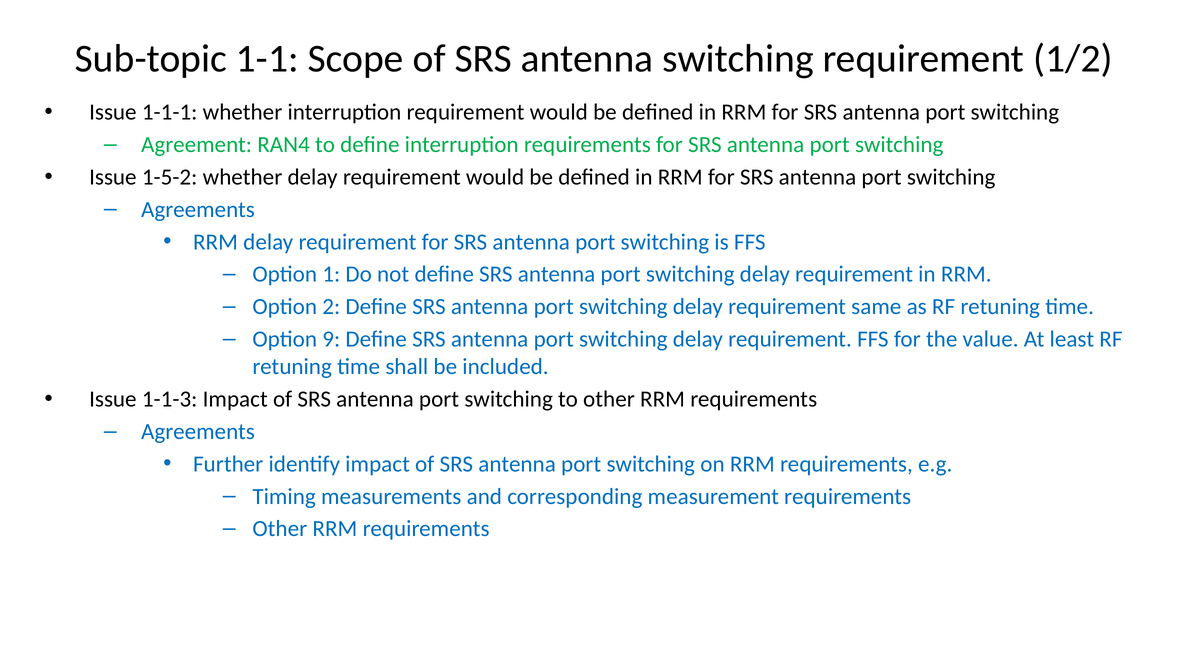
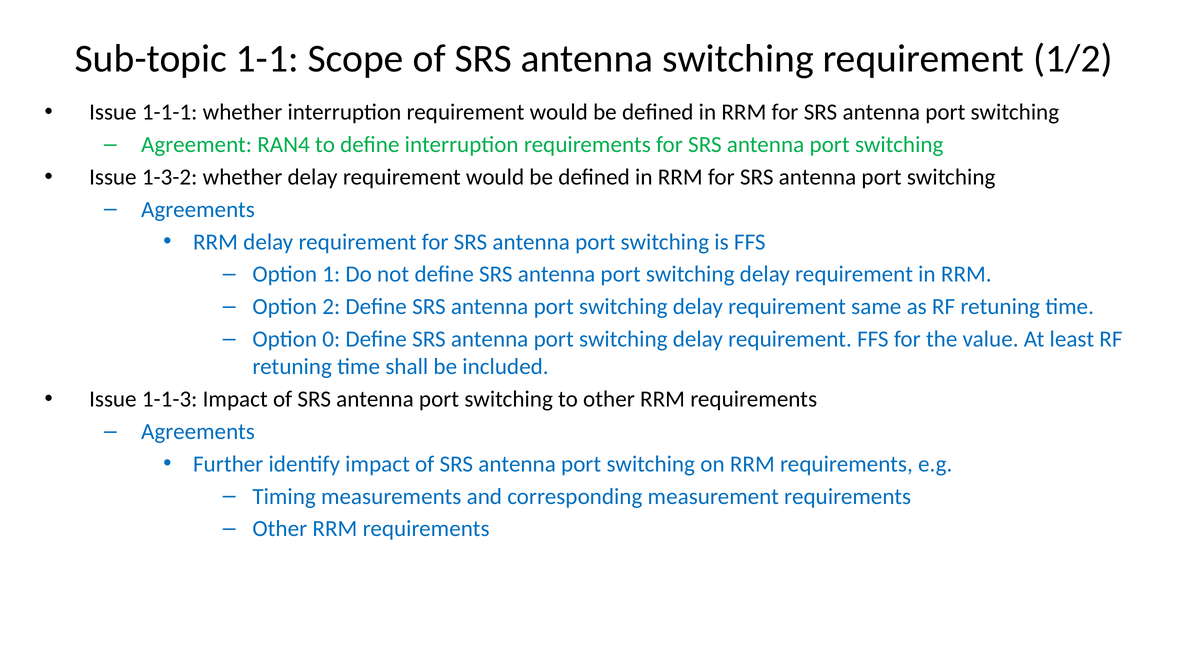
1-5-2: 1-5-2 -> 1-3-2 (170, 177)
9: 9 -> 0 (331, 339)
